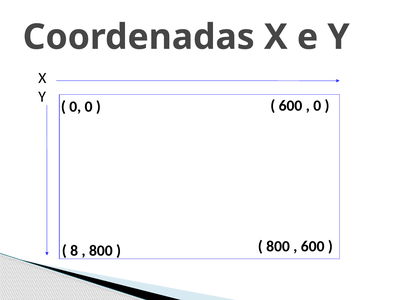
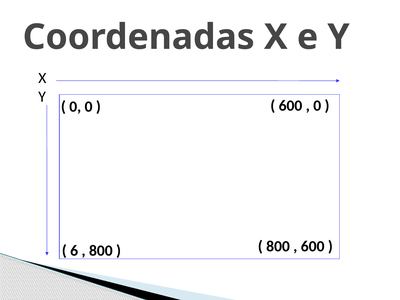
8: 8 -> 6 (74, 251)
